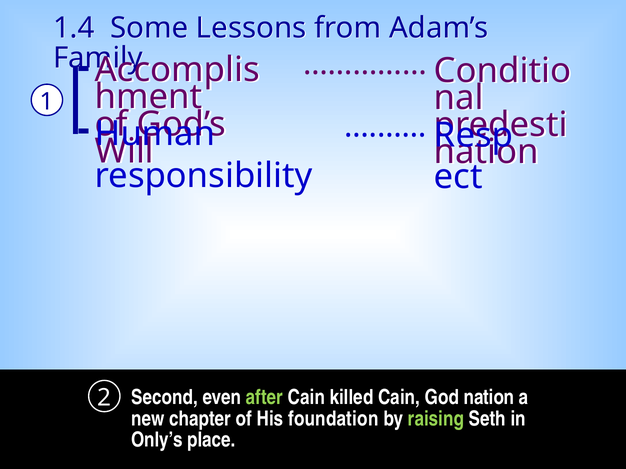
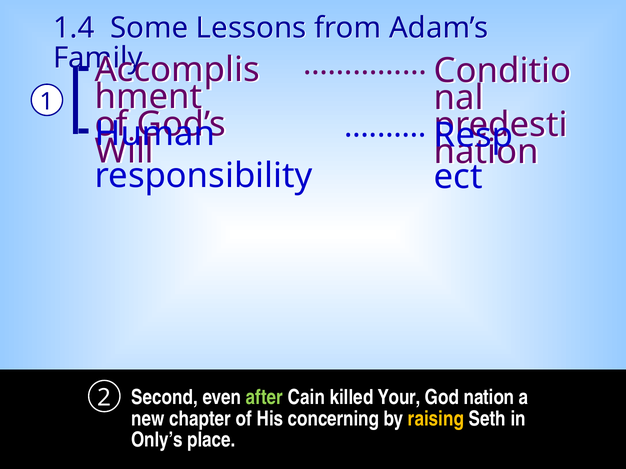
killed Cain: Cain -> Your (399, 398)
foundation: foundation -> concerning (333, 419)
raising colour: light green -> yellow (436, 419)
